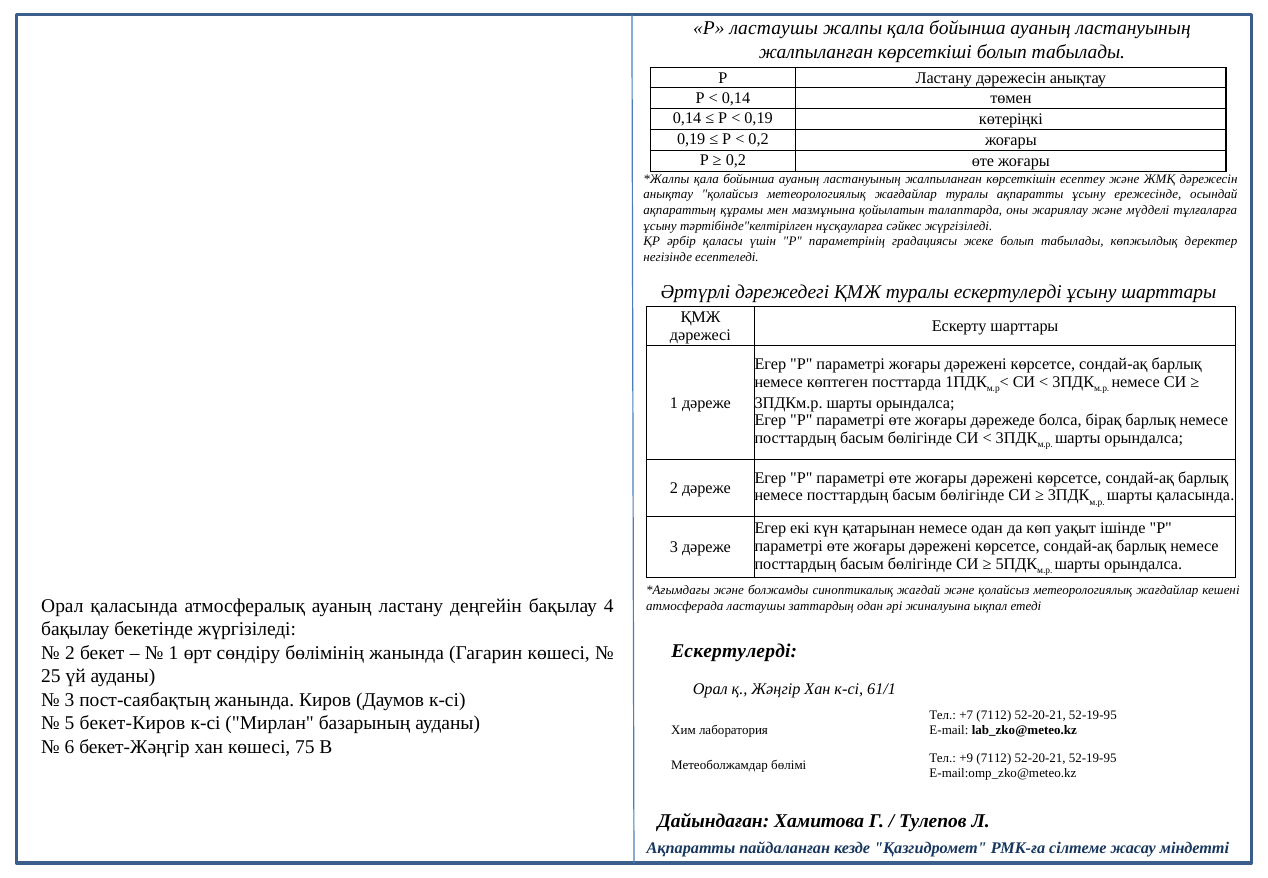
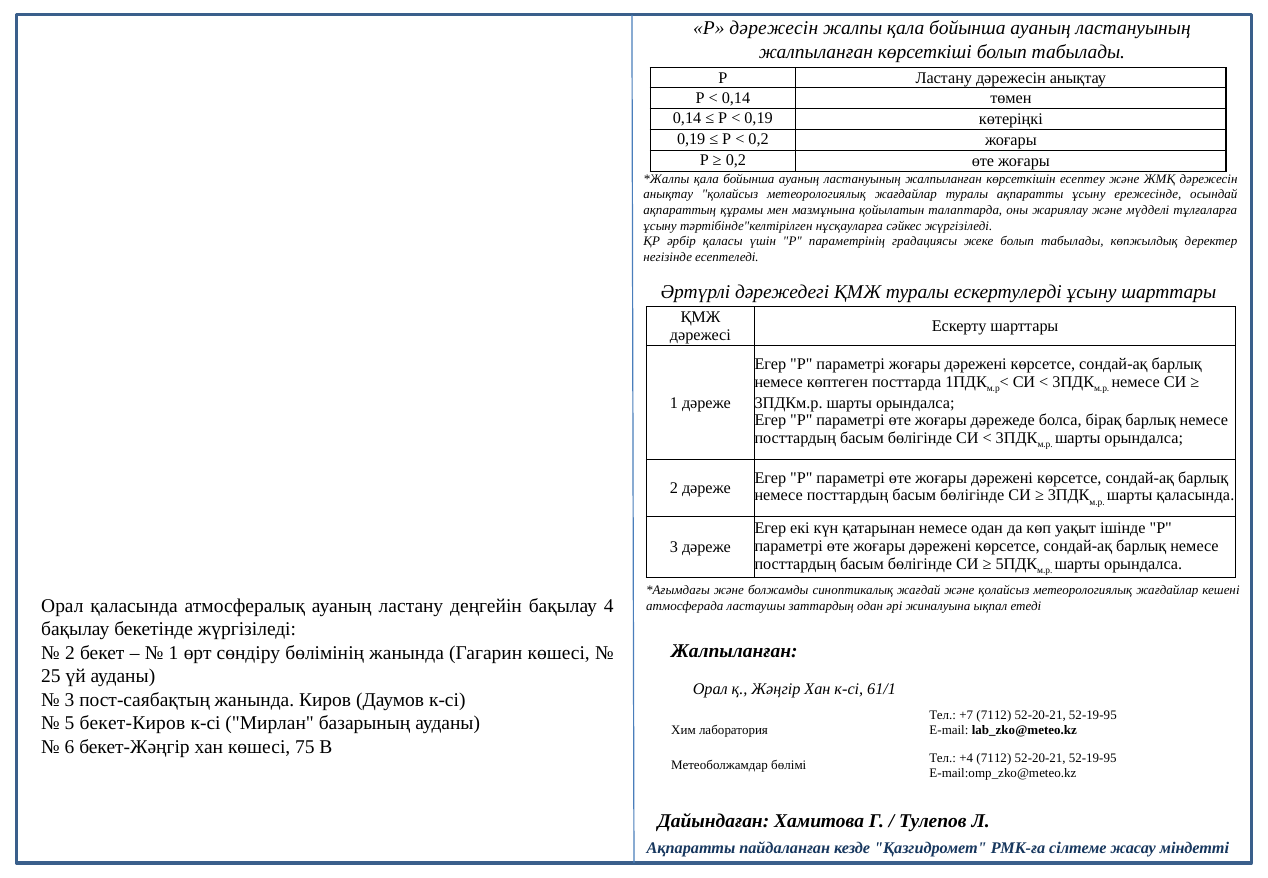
Р ластаушы: ластаушы -> дәрежесін (774, 28)
Ескертулерді: Ескертулерді -> Жалпыланған (734, 651)
+9: +9 -> +4 (966, 758)
